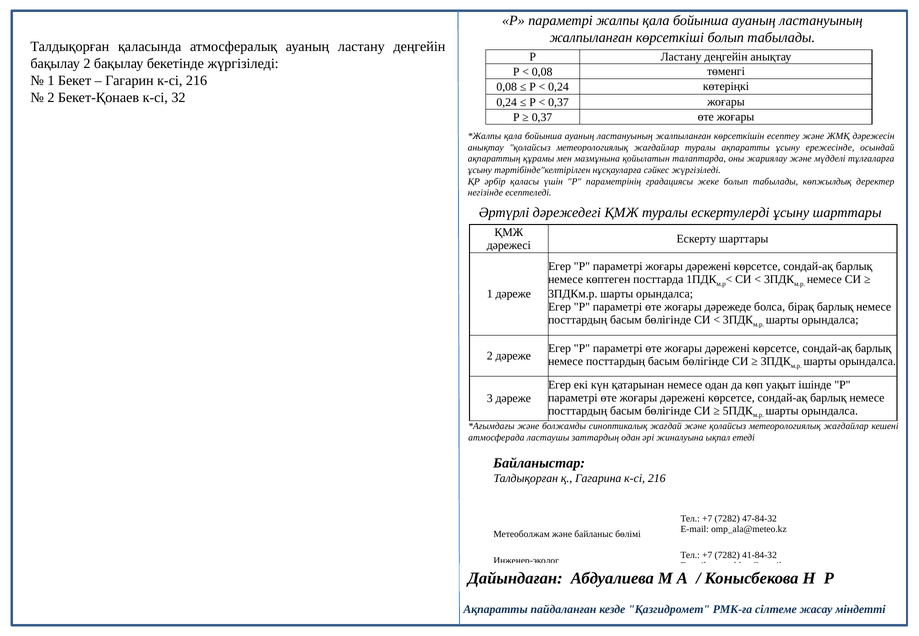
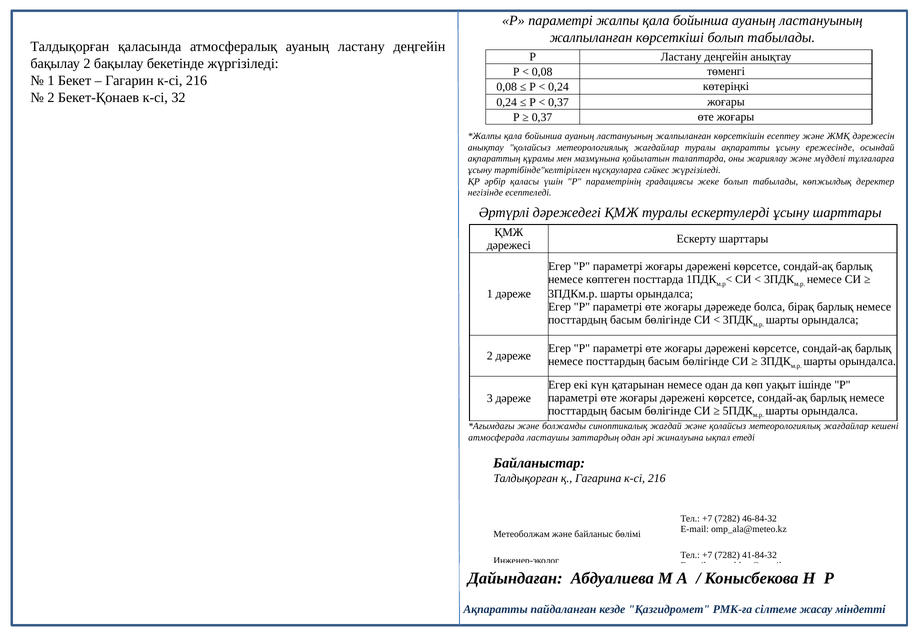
47-84-32: 47-84-32 -> 46-84-32 (760, 519)
